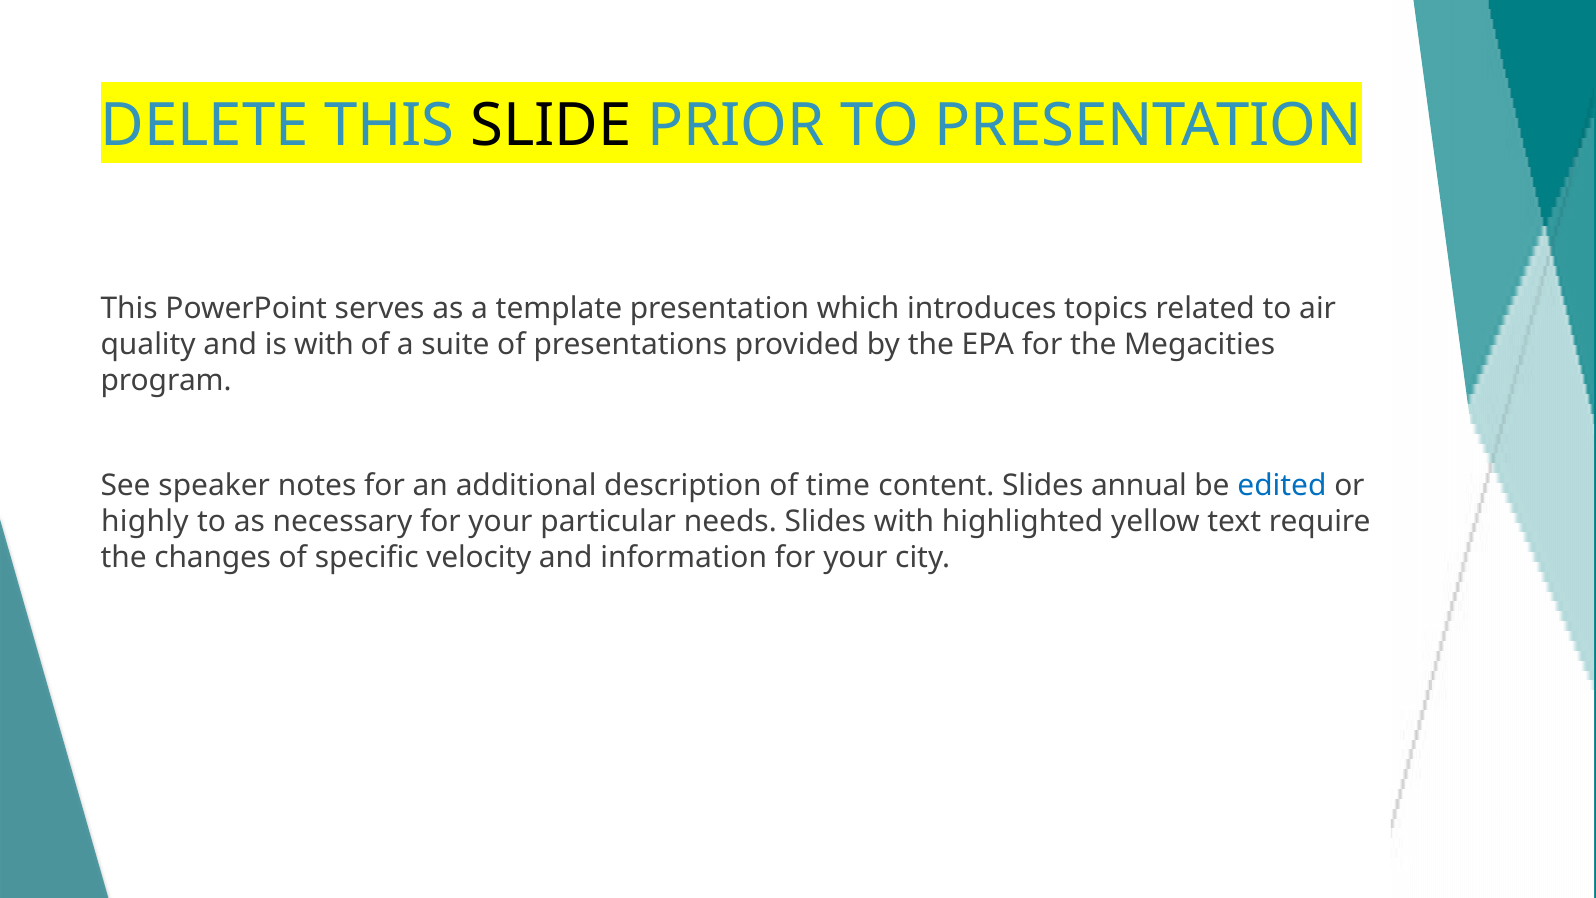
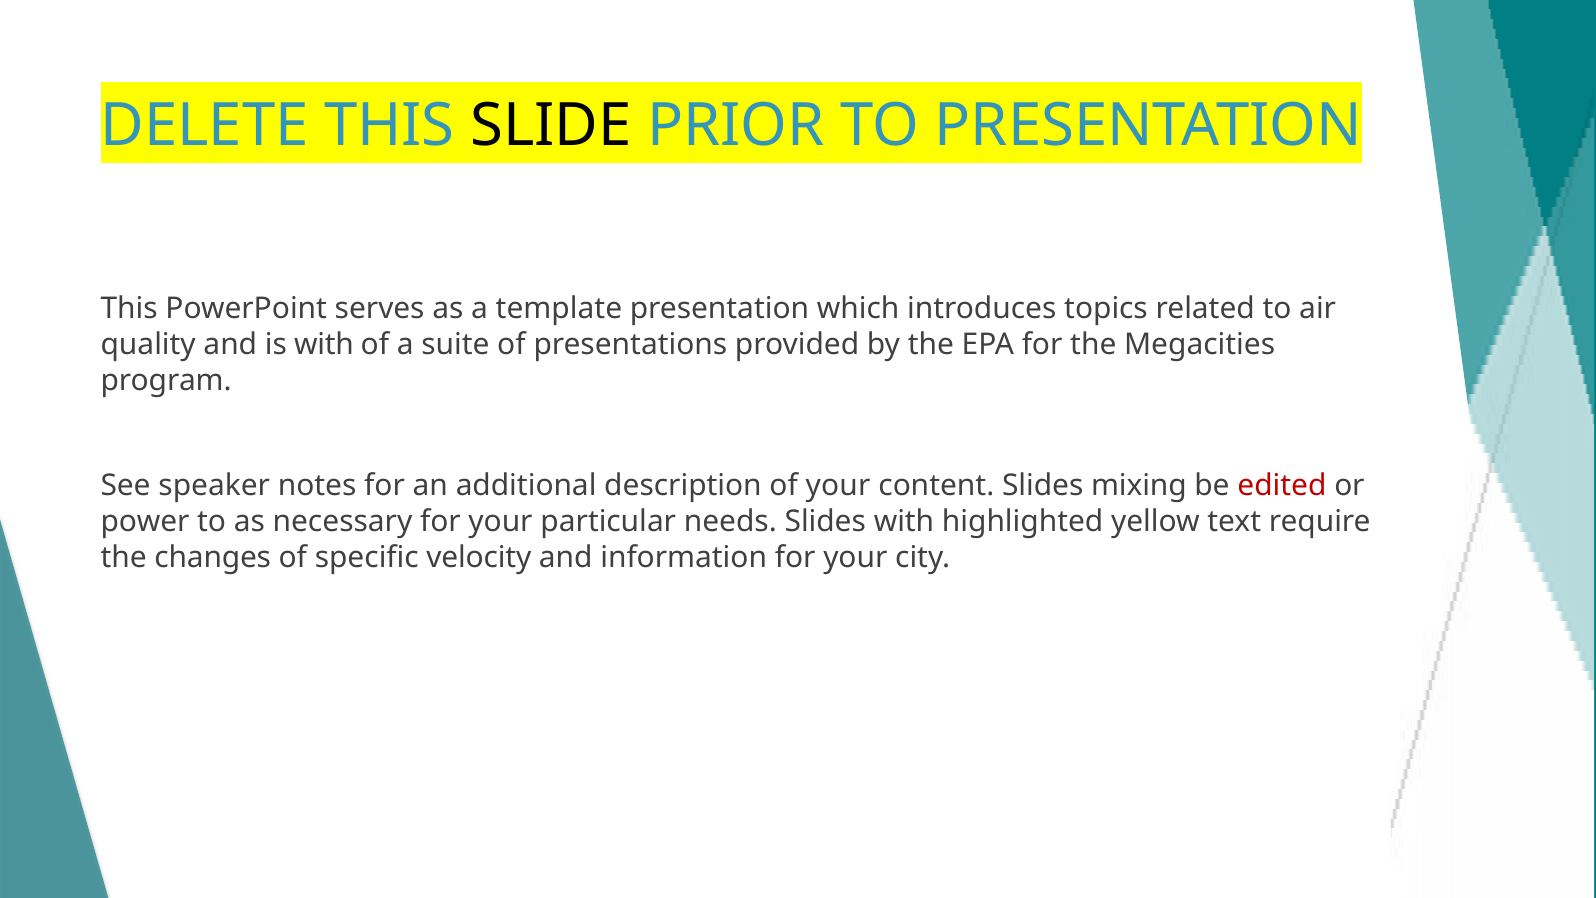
of time: time -> your (838, 486)
annual: annual -> mixing (1139, 486)
edited colour: blue -> red (1282, 486)
highly: highly -> power (145, 522)
